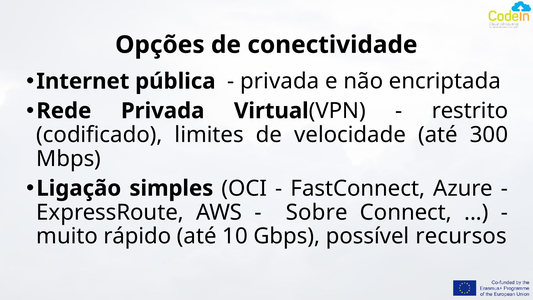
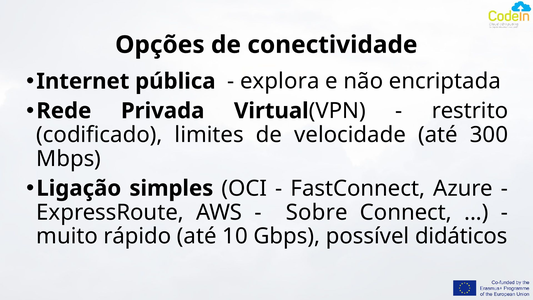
privada: privada -> explora (280, 81)
recursos: recursos -> didáticos (461, 236)
